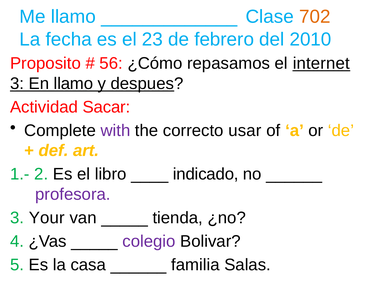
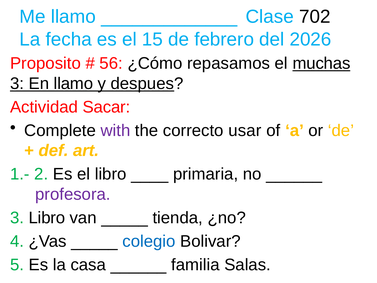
702 colour: orange -> black (315, 17)
23: 23 -> 15 (152, 39)
2010: 2010 -> 2026 (310, 39)
internet: internet -> muchas (321, 63)
indicado: indicado -> primaria (206, 174)
3 Your: Your -> Libro (47, 218)
colegio colour: purple -> blue (149, 241)
